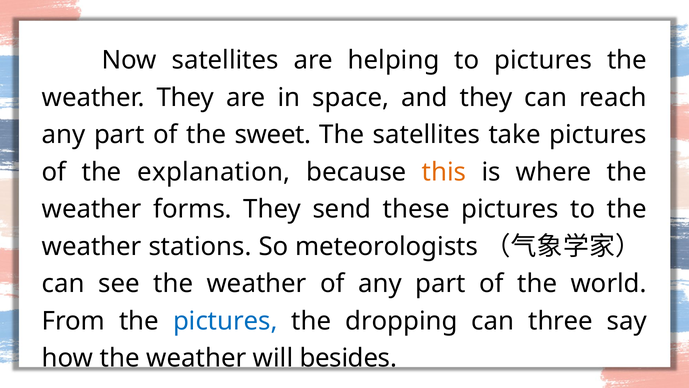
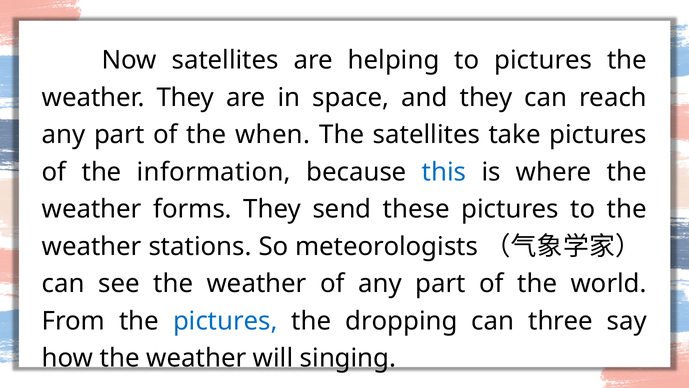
sweet: sweet -> when (273, 135)
explanation: explanation -> information (214, 172)
this colour: orange -> blue (444, 172)
besides: besides -> singing (348, 358)
